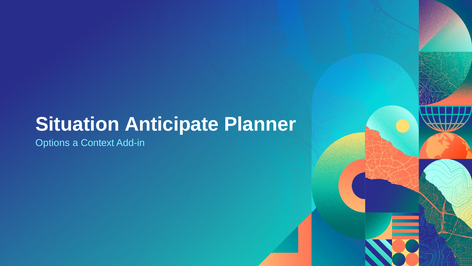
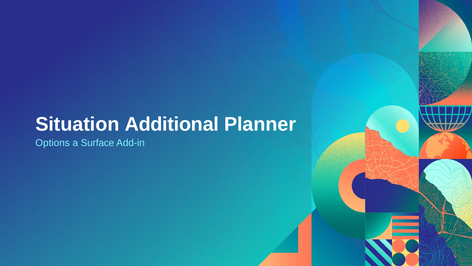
Anticipate: Anticipate -> Additional (172, 124)
Context: Context -> Surface (97, 143)
